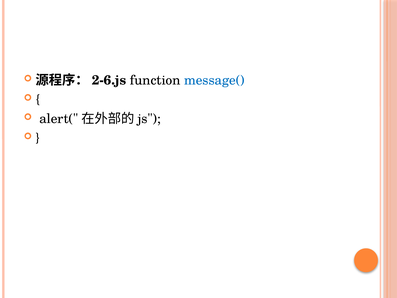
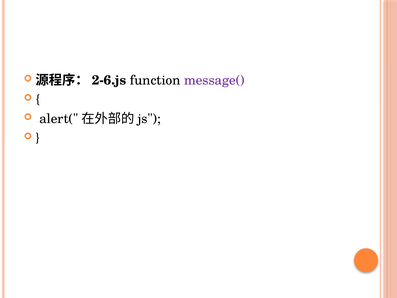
message( colour: blue -> purple (214, 80)
